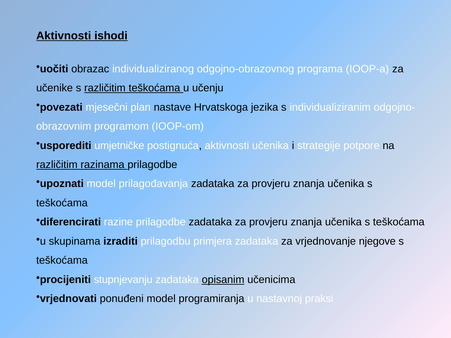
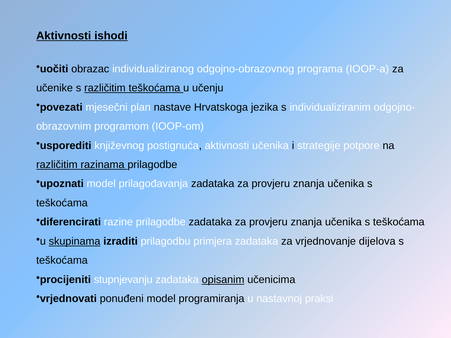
umjetničke: umjetničke -> književnog (119, 146)
skupinama underline: none -> present (75, 241)
njegove: njegove -> dijelova (377, 241)
